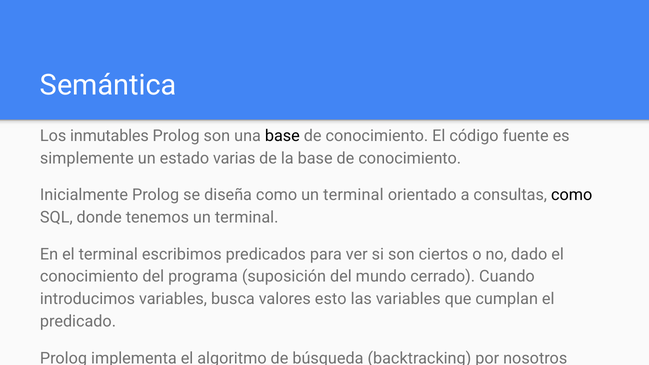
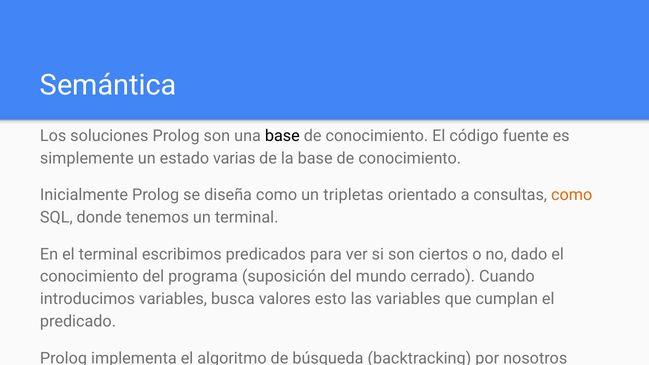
inmutables: inmutables -> soluciones (109, 136)
como un terminal: terminal -> tripletas (353, 195)
como colour: black -> orange (572, 195)
